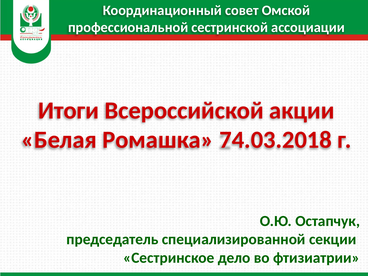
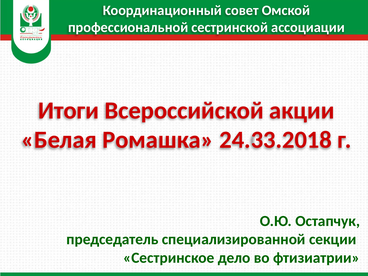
74.03.2018: 74.03.2018 -> 24.33.2018 (276, 140)
